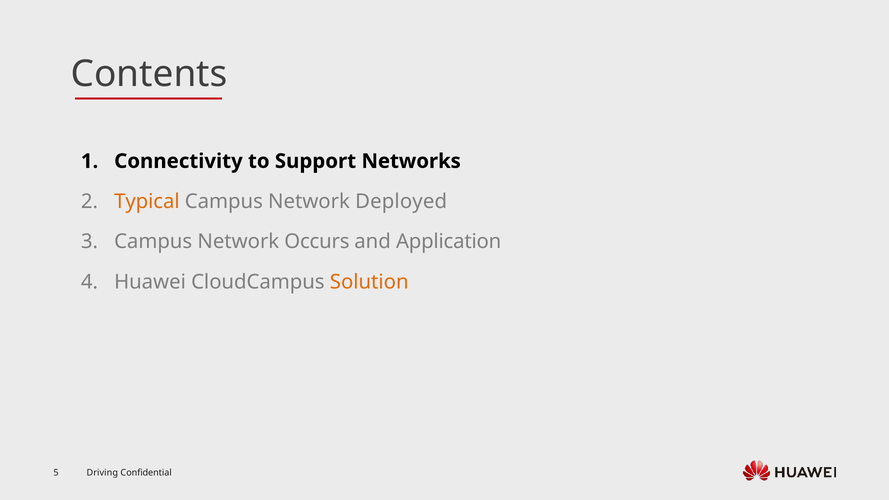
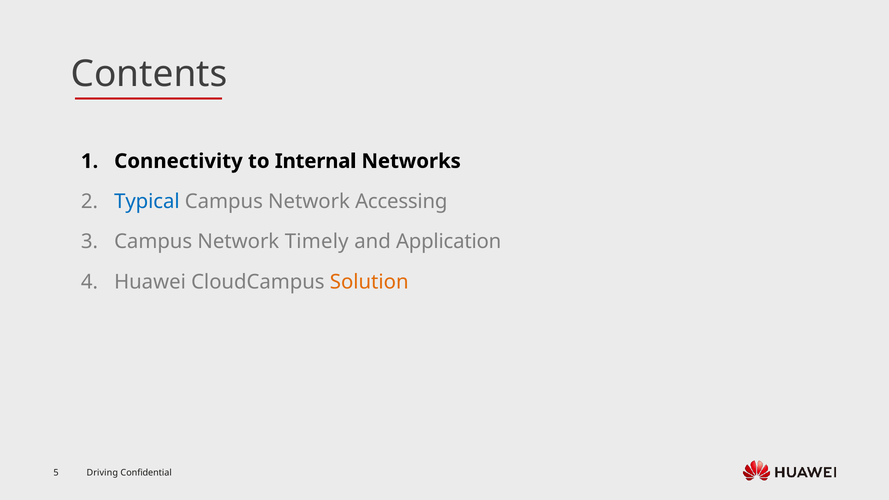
Support: Support -> Internal (316, 161)
Typical colour: orange -> blue (147, 201)
Deployed: Deployed -> Accessing (401, 201)
Occurs: Occurs -> Timely (317, 242)
